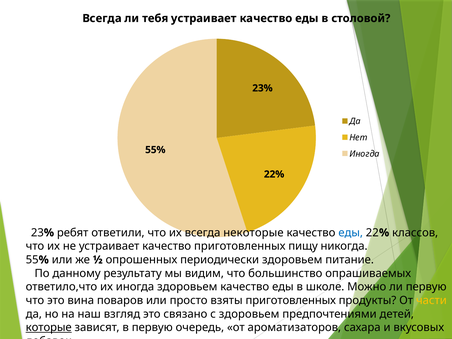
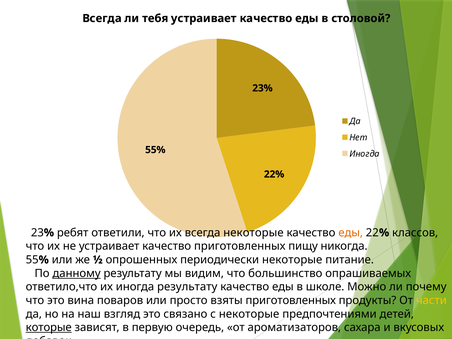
еды colour: blue -> orange (351, 233)
периодически здоровьем: здоровьем -> некоторые (292, 260)
данному underline: none -> present (77, 273)
иногда здоровьем: здоровьем -> результату (187, 287)
ли первую: первую -> почему (426, 287)
с здоровьем: здоровьем -> некоторые (249, 314)
